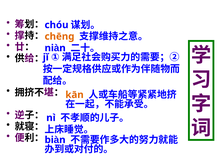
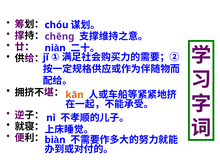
chēng colour: orange -> purple (59, 36)
